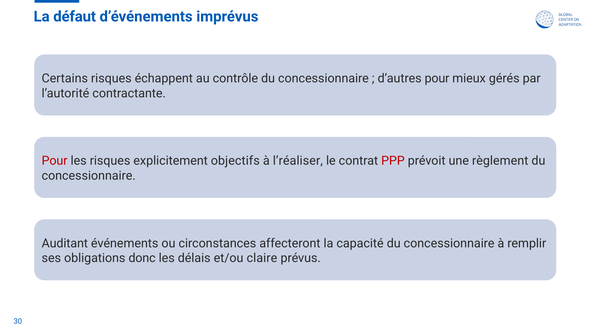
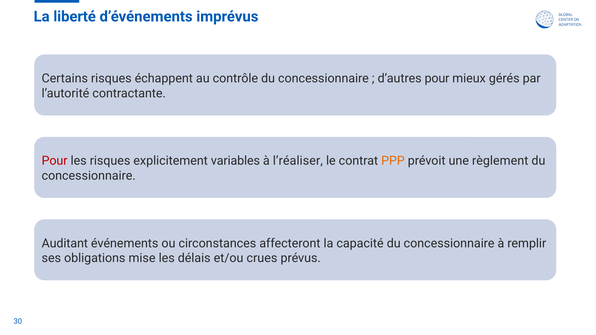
défaut: défaut -> liberté (75, 17)
objectifs: objectifs -> variables (235, 161)
PPP colour: red -> orange (393, 161)
donc: donc -> mise (142, 258)
claire: claire -> crues (262, 258)
